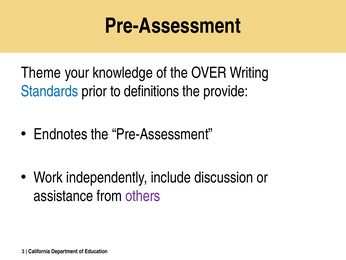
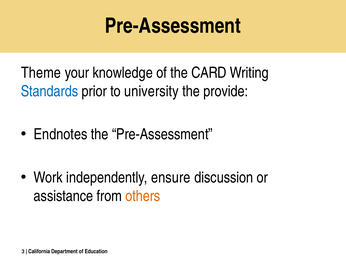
OVER: OVER -> CARD (209, 73)
definitions: definitions -> university (151, 91)
include: include -> ensure (171, 177)
others colour: purple -> orange (143, 196)
